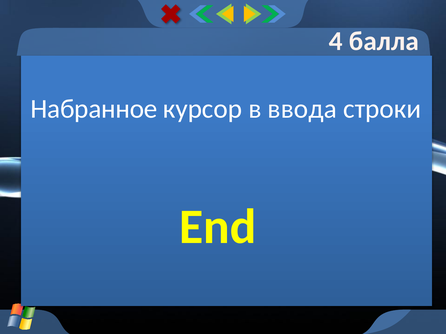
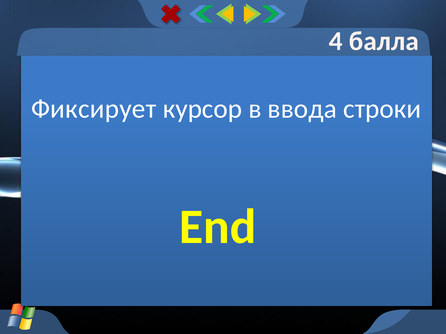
Набранное: Набранное -> Фиксирует (94, 109)
